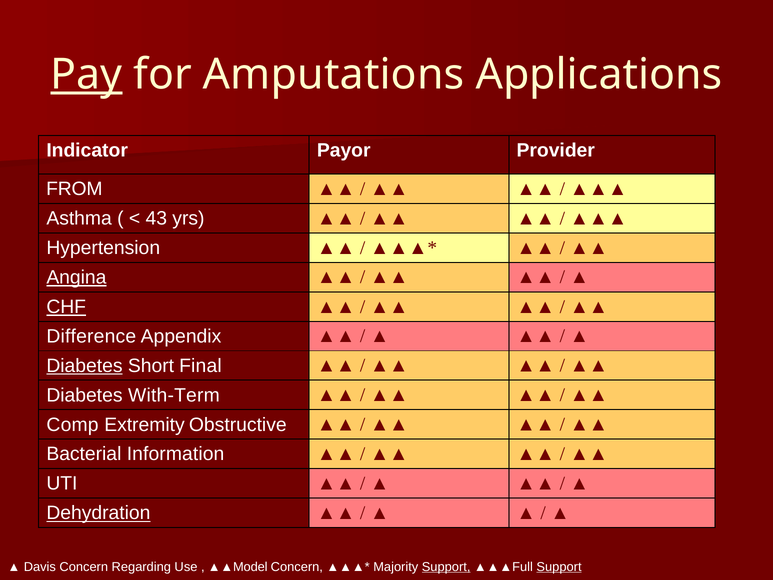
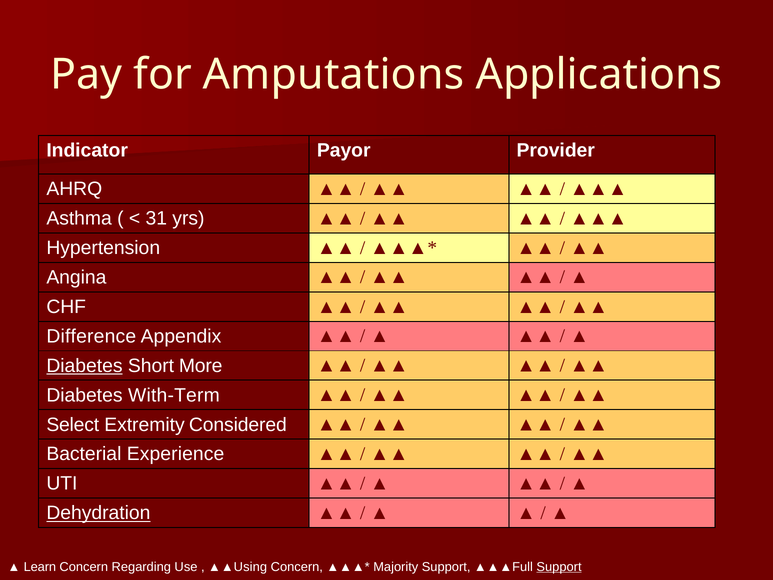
Pay underline: present -> none (86, 75)
FROM: FROM -> AHRQ (74, 189)
43: 43 -> 31 (156, 218)
Angina underline: present -> none (76, 277)
CHF underline: present -> none (66, 307)
Final: Final -> More (201, 366)
Comp: Comp -> Select (73, 424)
Obstructive: Obstructive -> Considered (238, 424)
Information: Information -> Experience (176, 454)
Davis: Davis -> Learn (40, 567)
▲▲Model: ▲▲Model -> ▲▲Using (238, 567)
Support underline: present -> none (446, 567)
